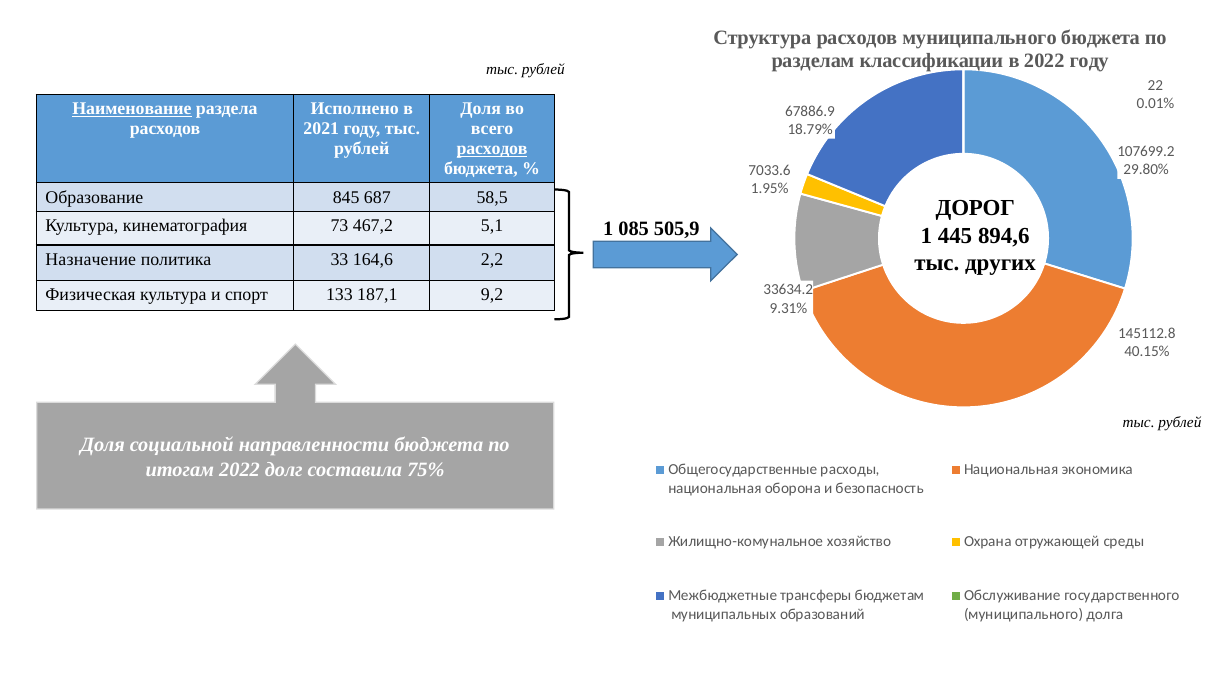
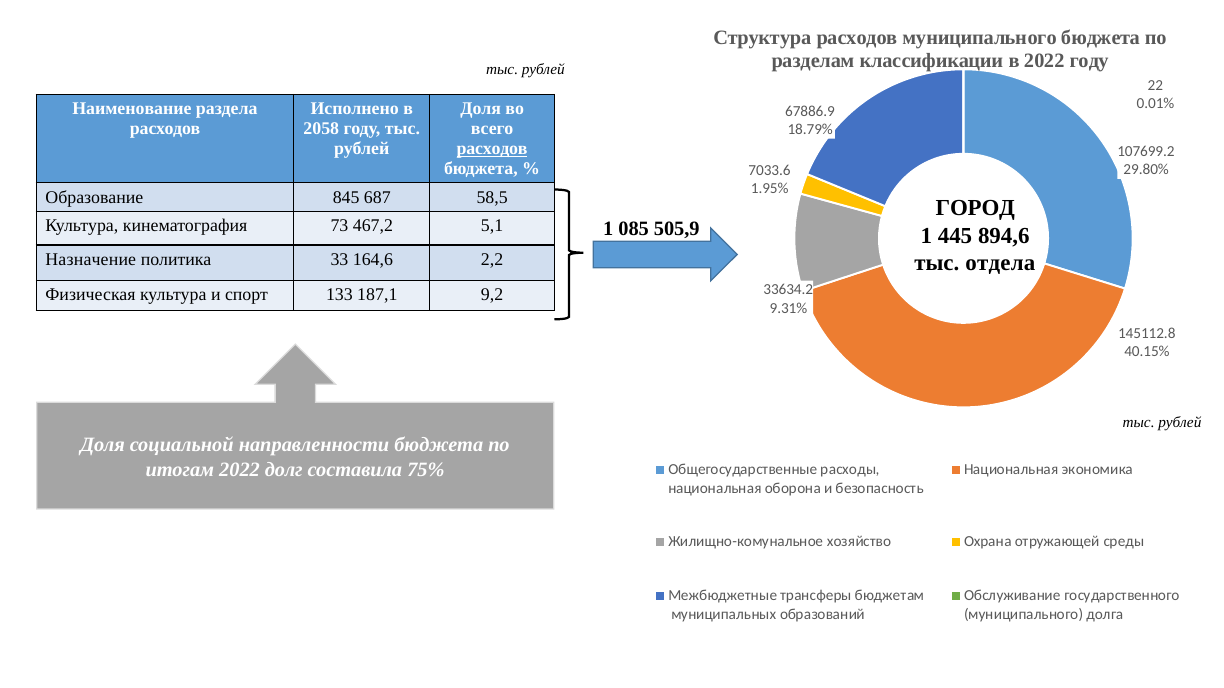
Наименование underline: present -> none (132, 109)
2021: 2021 -> 2058 (321, 129)
ДОРОГ: ДОРОГ -> ГОРОД (975, 208)
других: других -> отдела (1000, 263)
